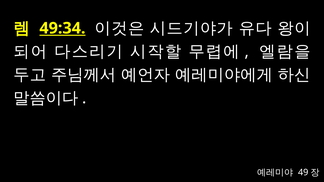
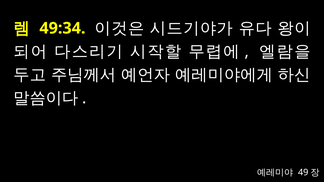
49:34 underline: present -> none (62, 28)
